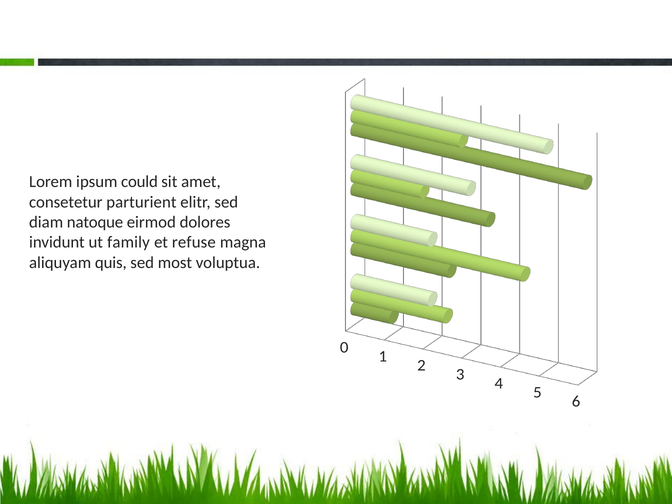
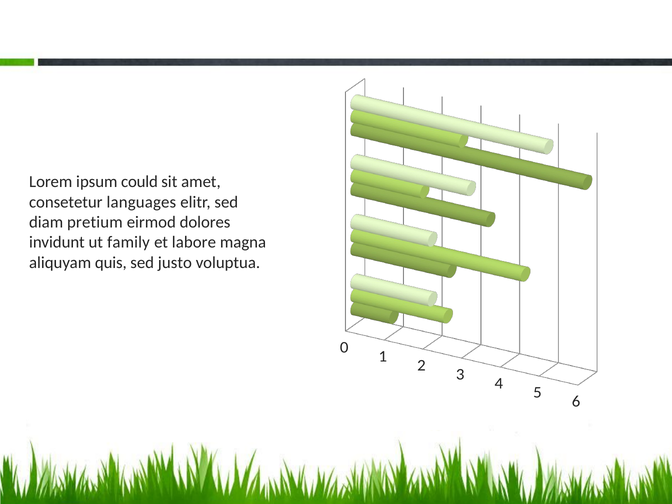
parturient: parturient -> languages (141, 202)
natoque: natoque -> pretium (95, 222)
refuse: refuse -> labore (194, 242)
most: most -> justo (175, 263)
